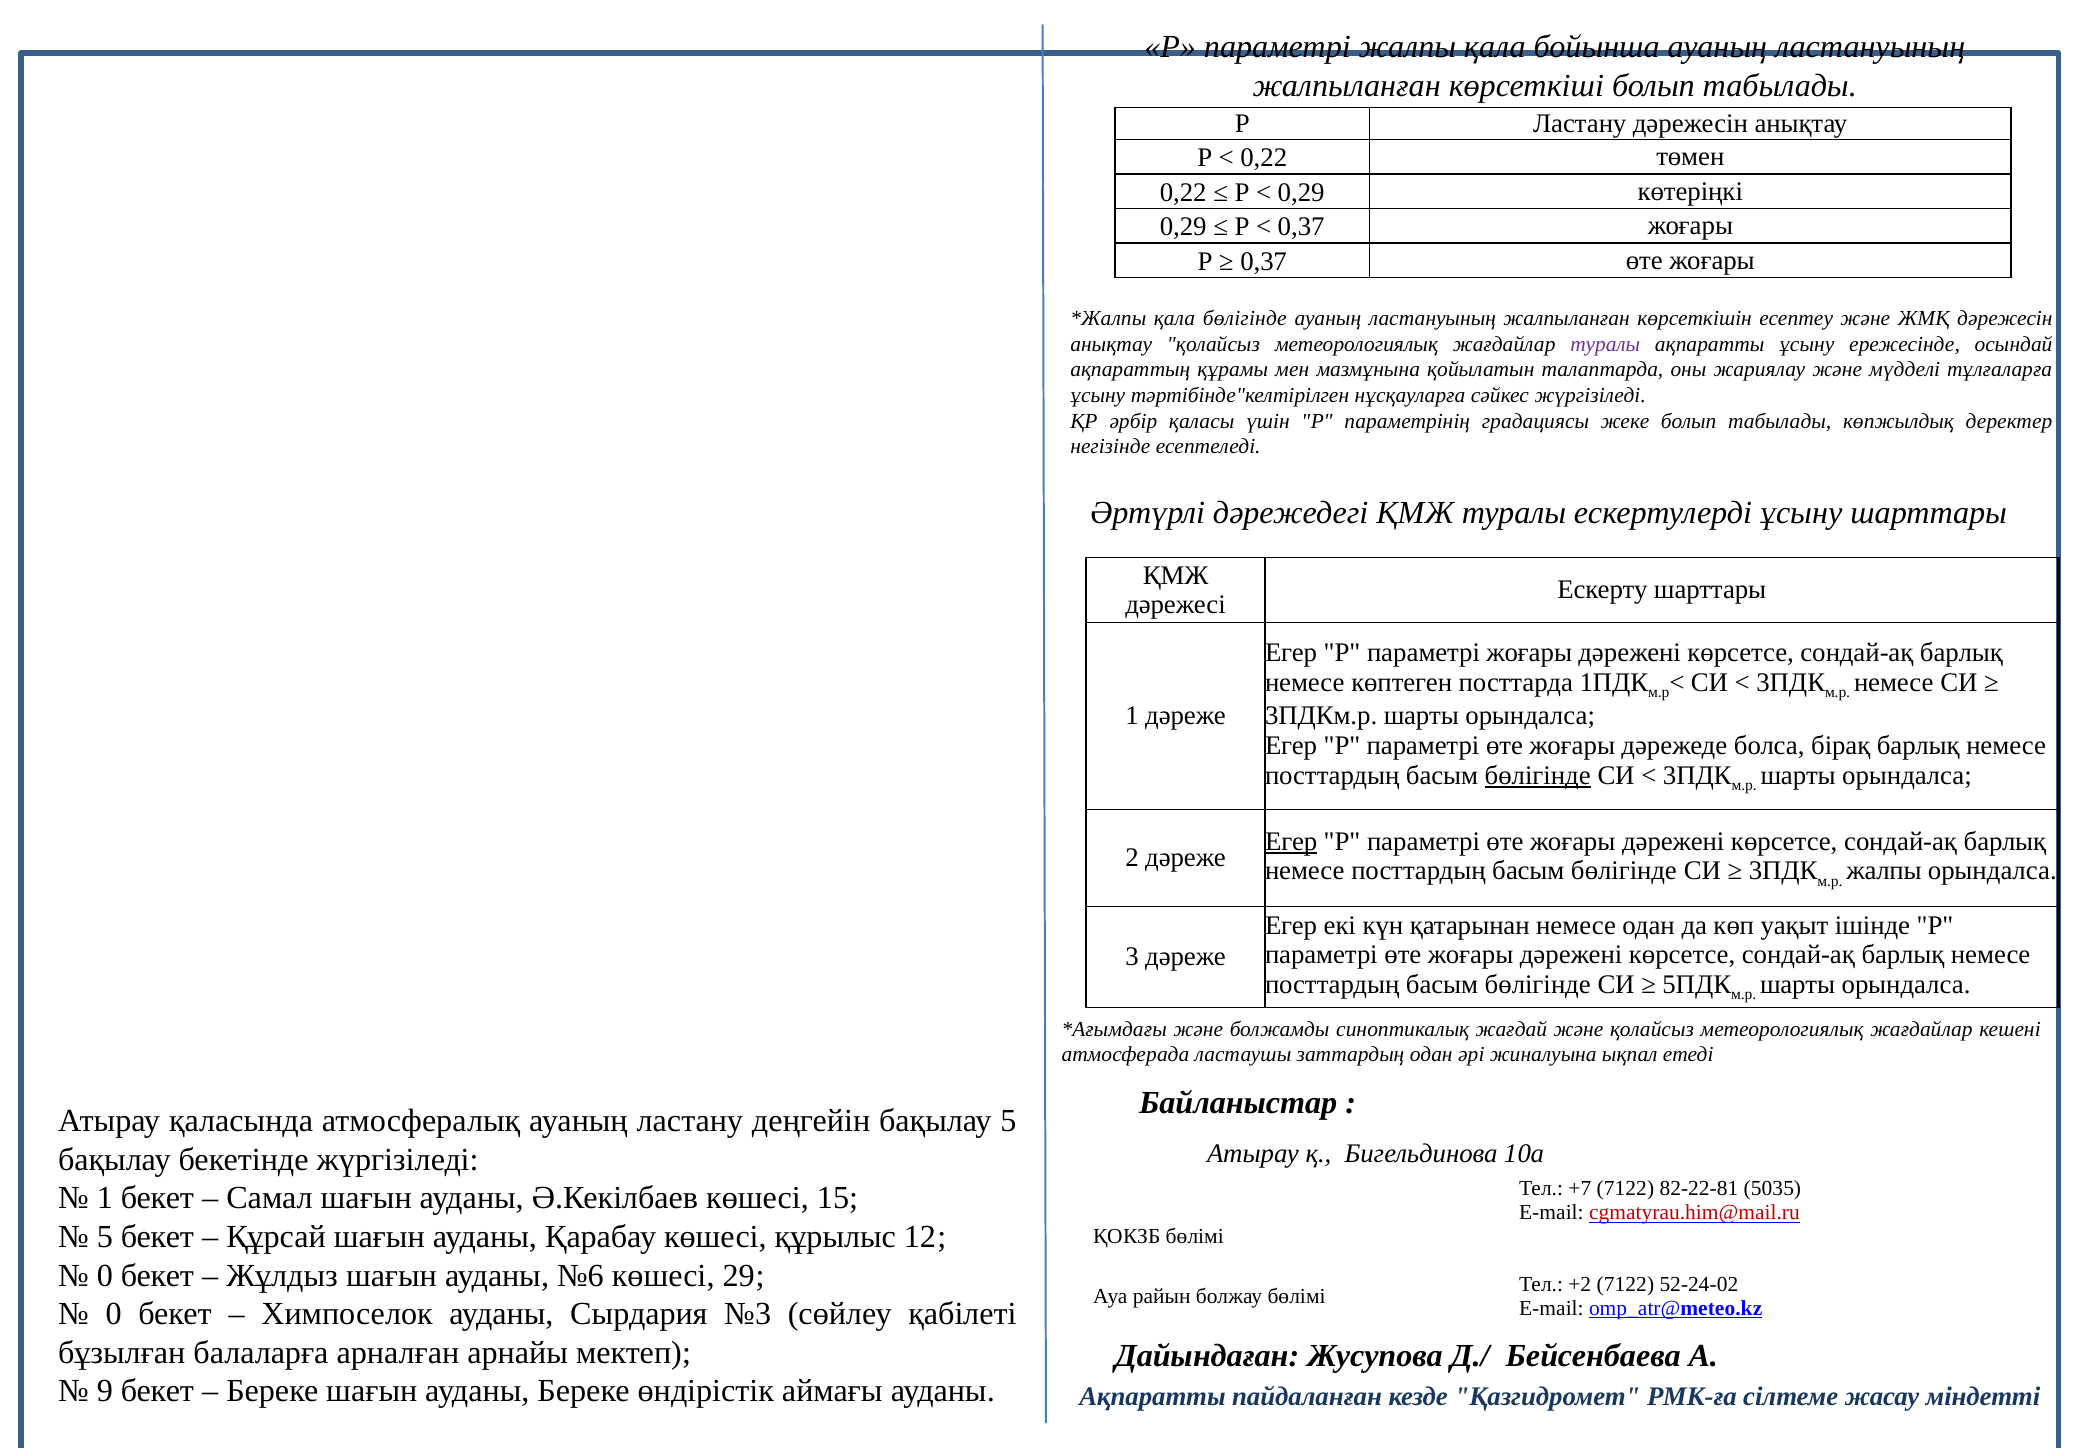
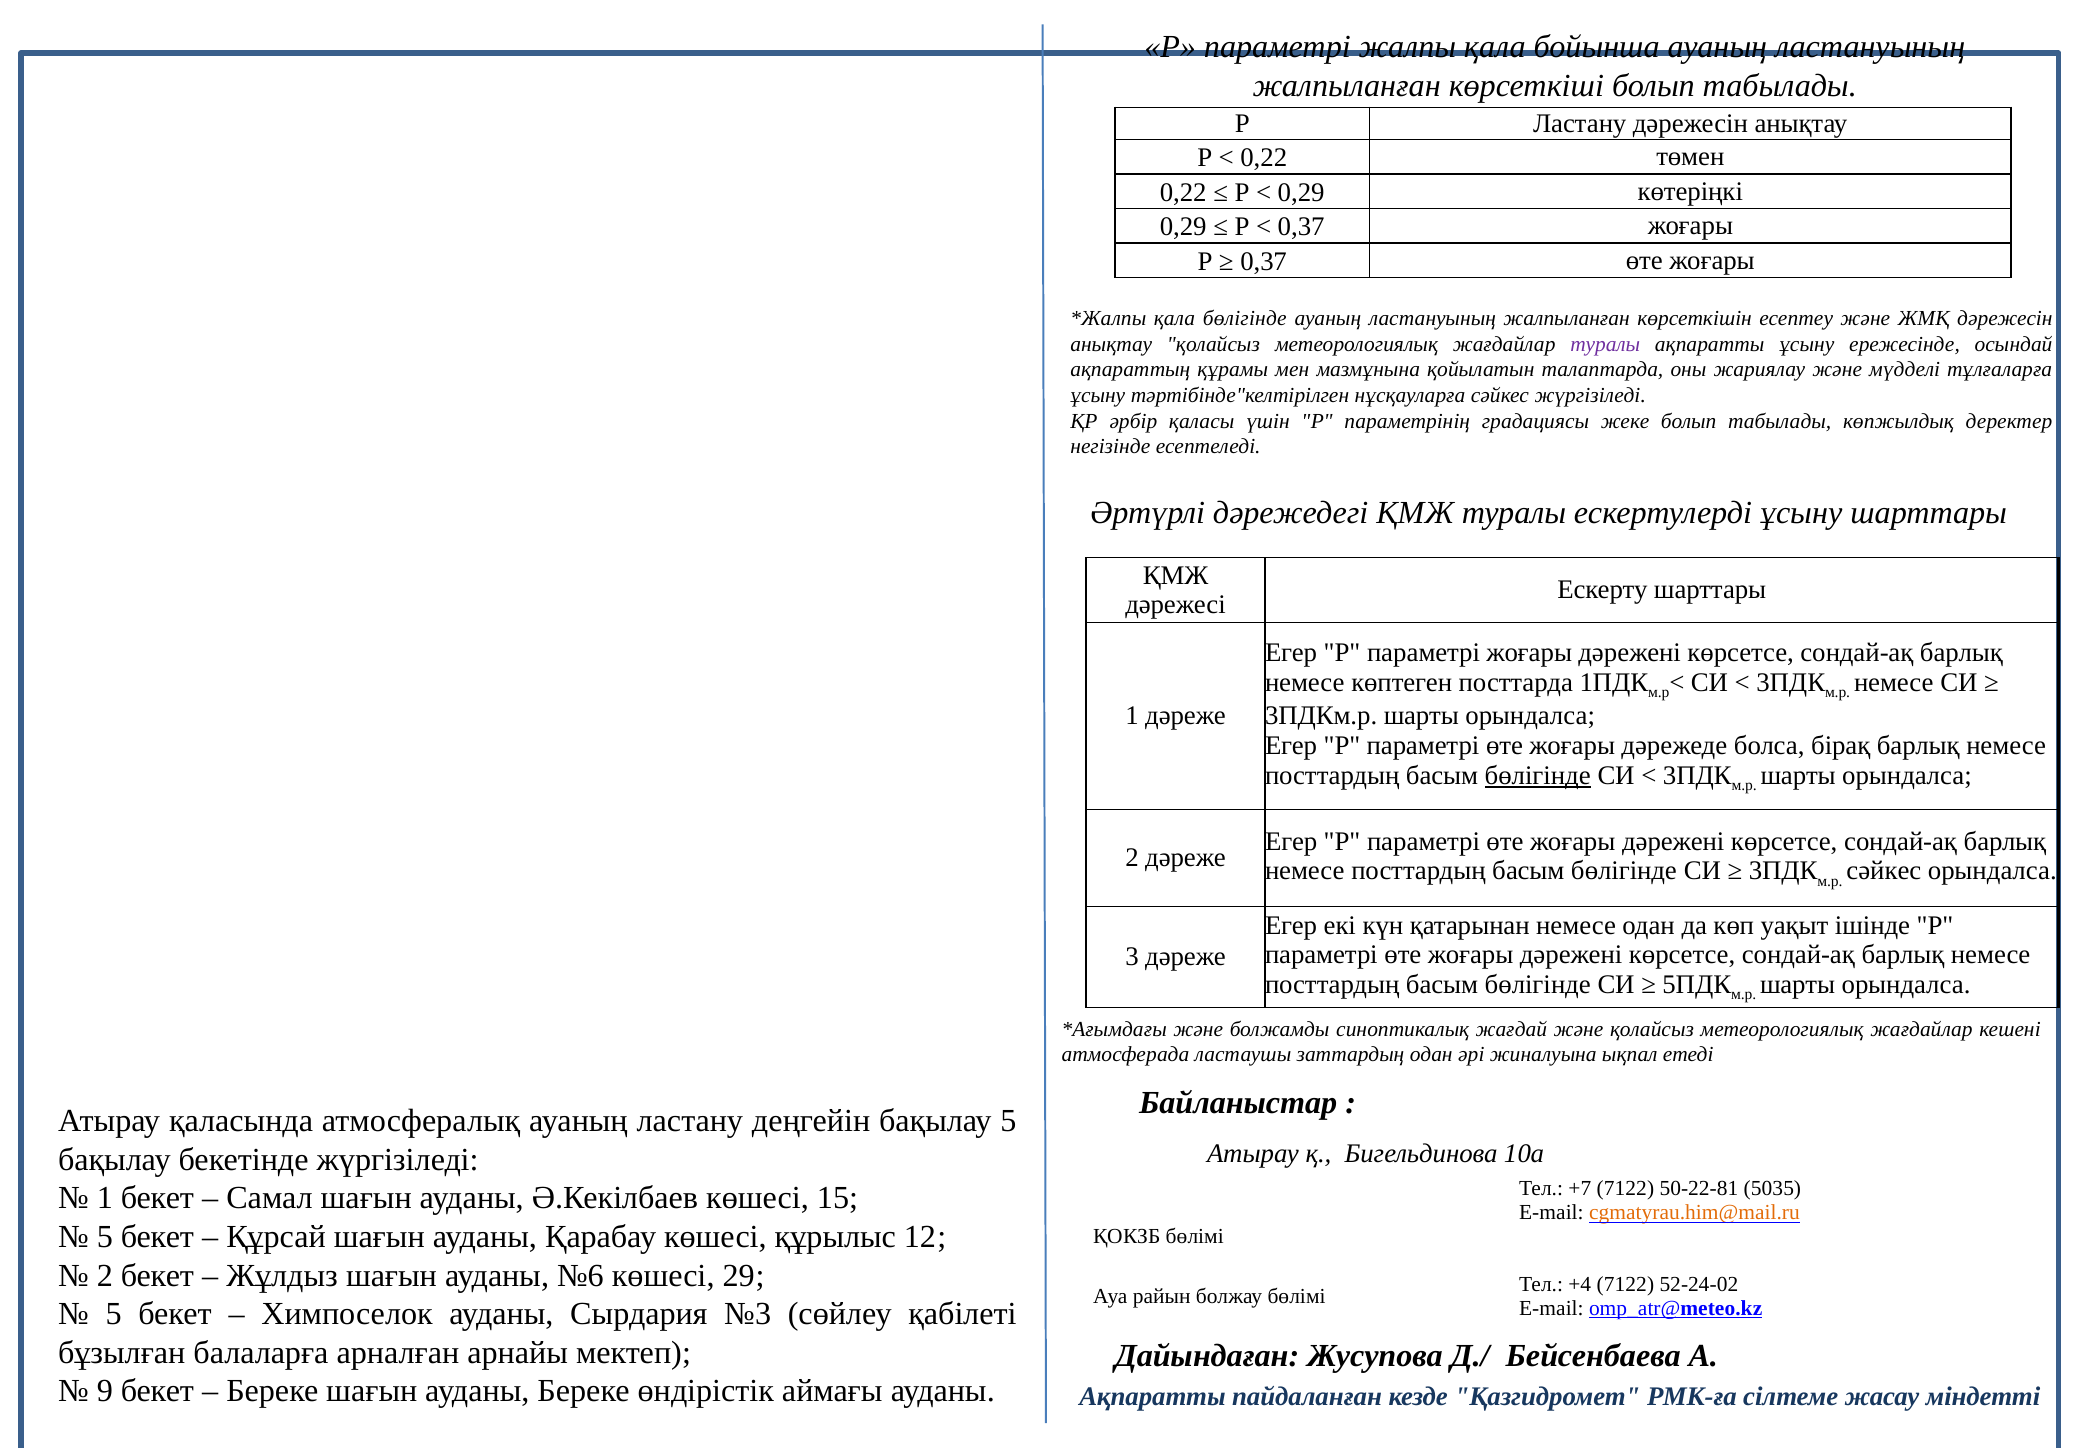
Егер underline: present -> none (1291, 841)
жалпы: жалпы -> сәйкес (1884, 871)
82-22-81: 82-22-81 -> 50-22-81 (1699, 1189)
cgmatyrau.him@mail.ru colour: red -> orange (1694, 1213)
0: 0 -> 2 (105, 1276)
+2: +2 -> +4 (1580, 1285)
0: 0 -> 5 (114, 1314)
